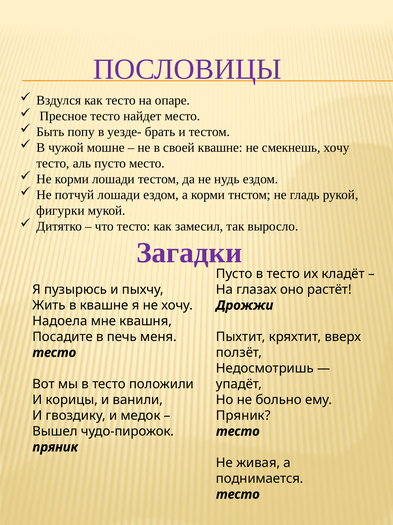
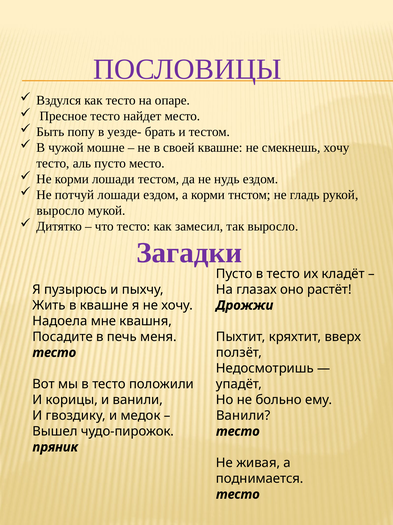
фигурки: фигурки -> выросло (61, 210)
Пряник: Пряник -> Ванили (243, 415)
